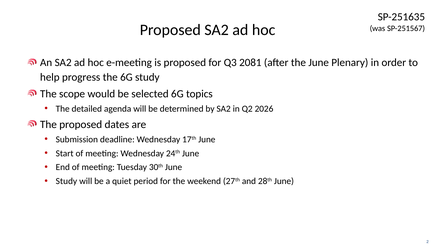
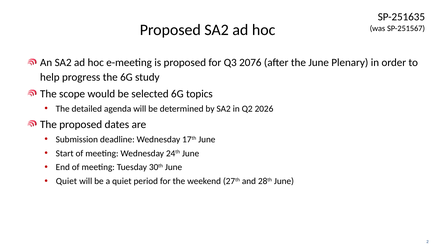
2081: 2081 -> 2076 (250, 63)
Study: Study -> Quiet (66, 182)
